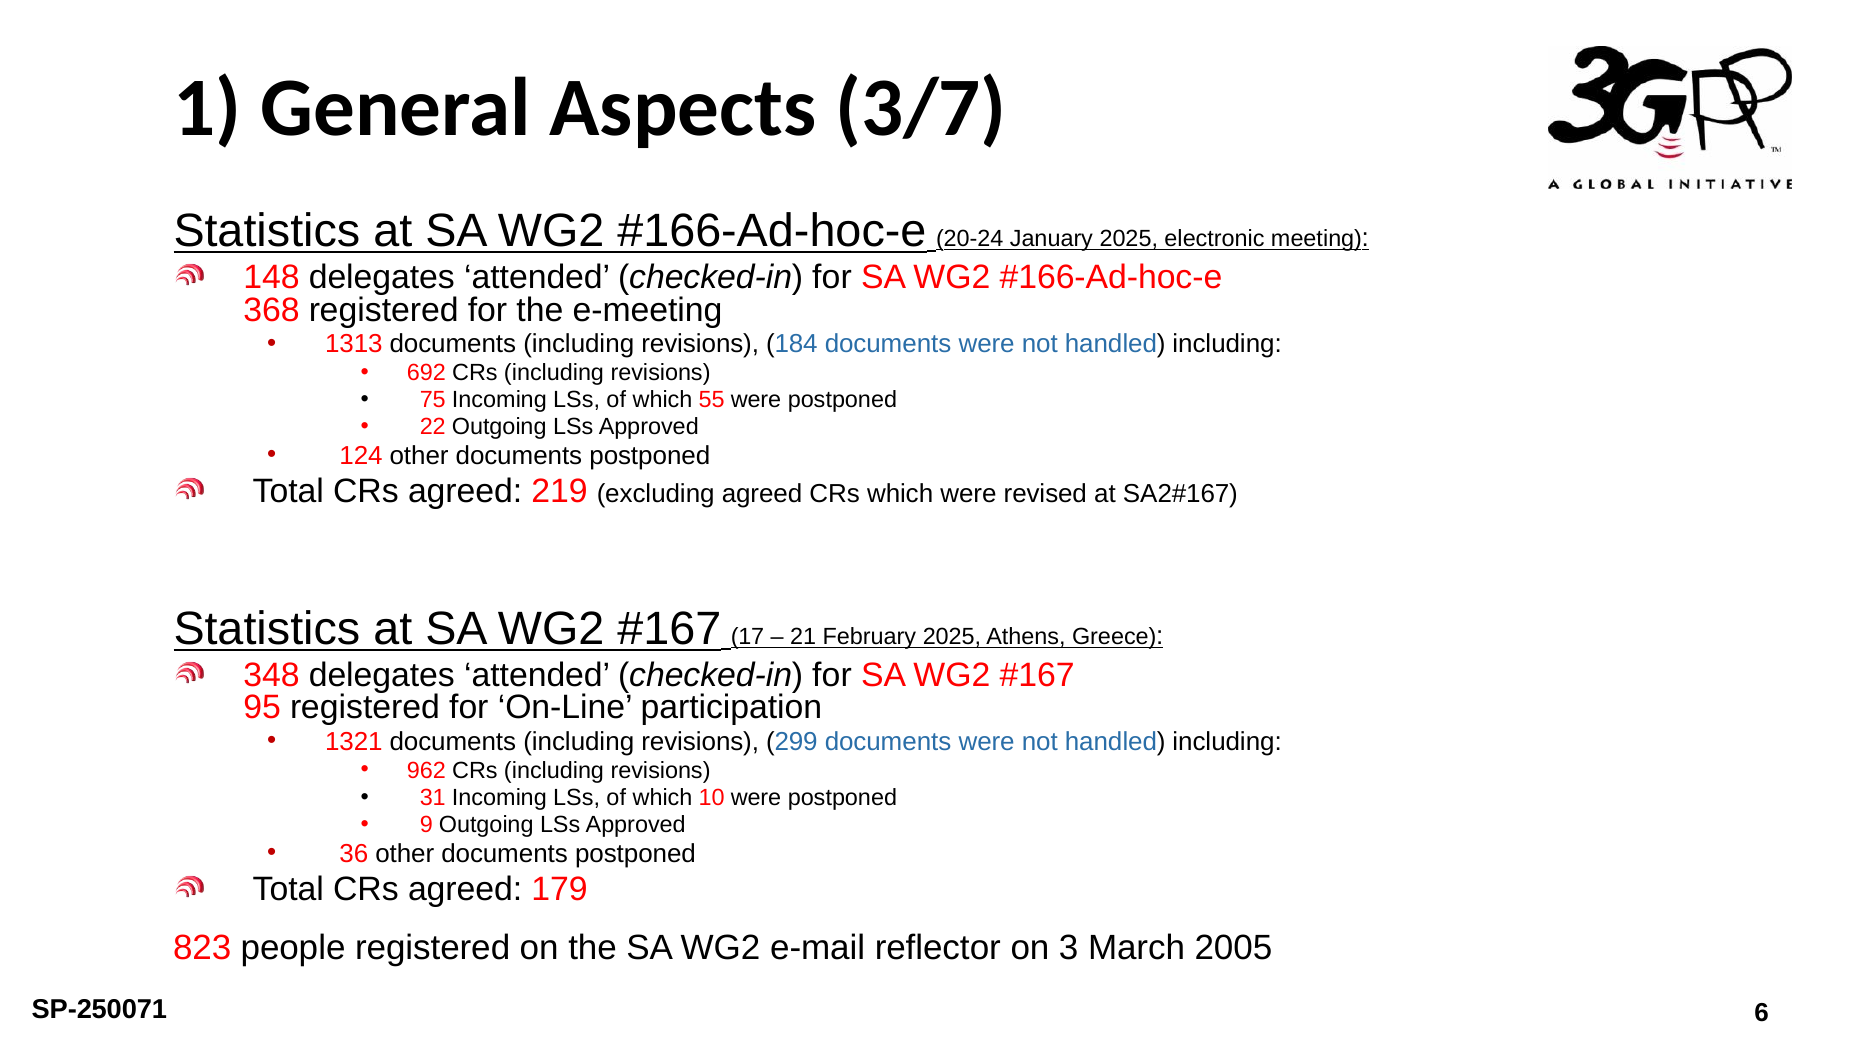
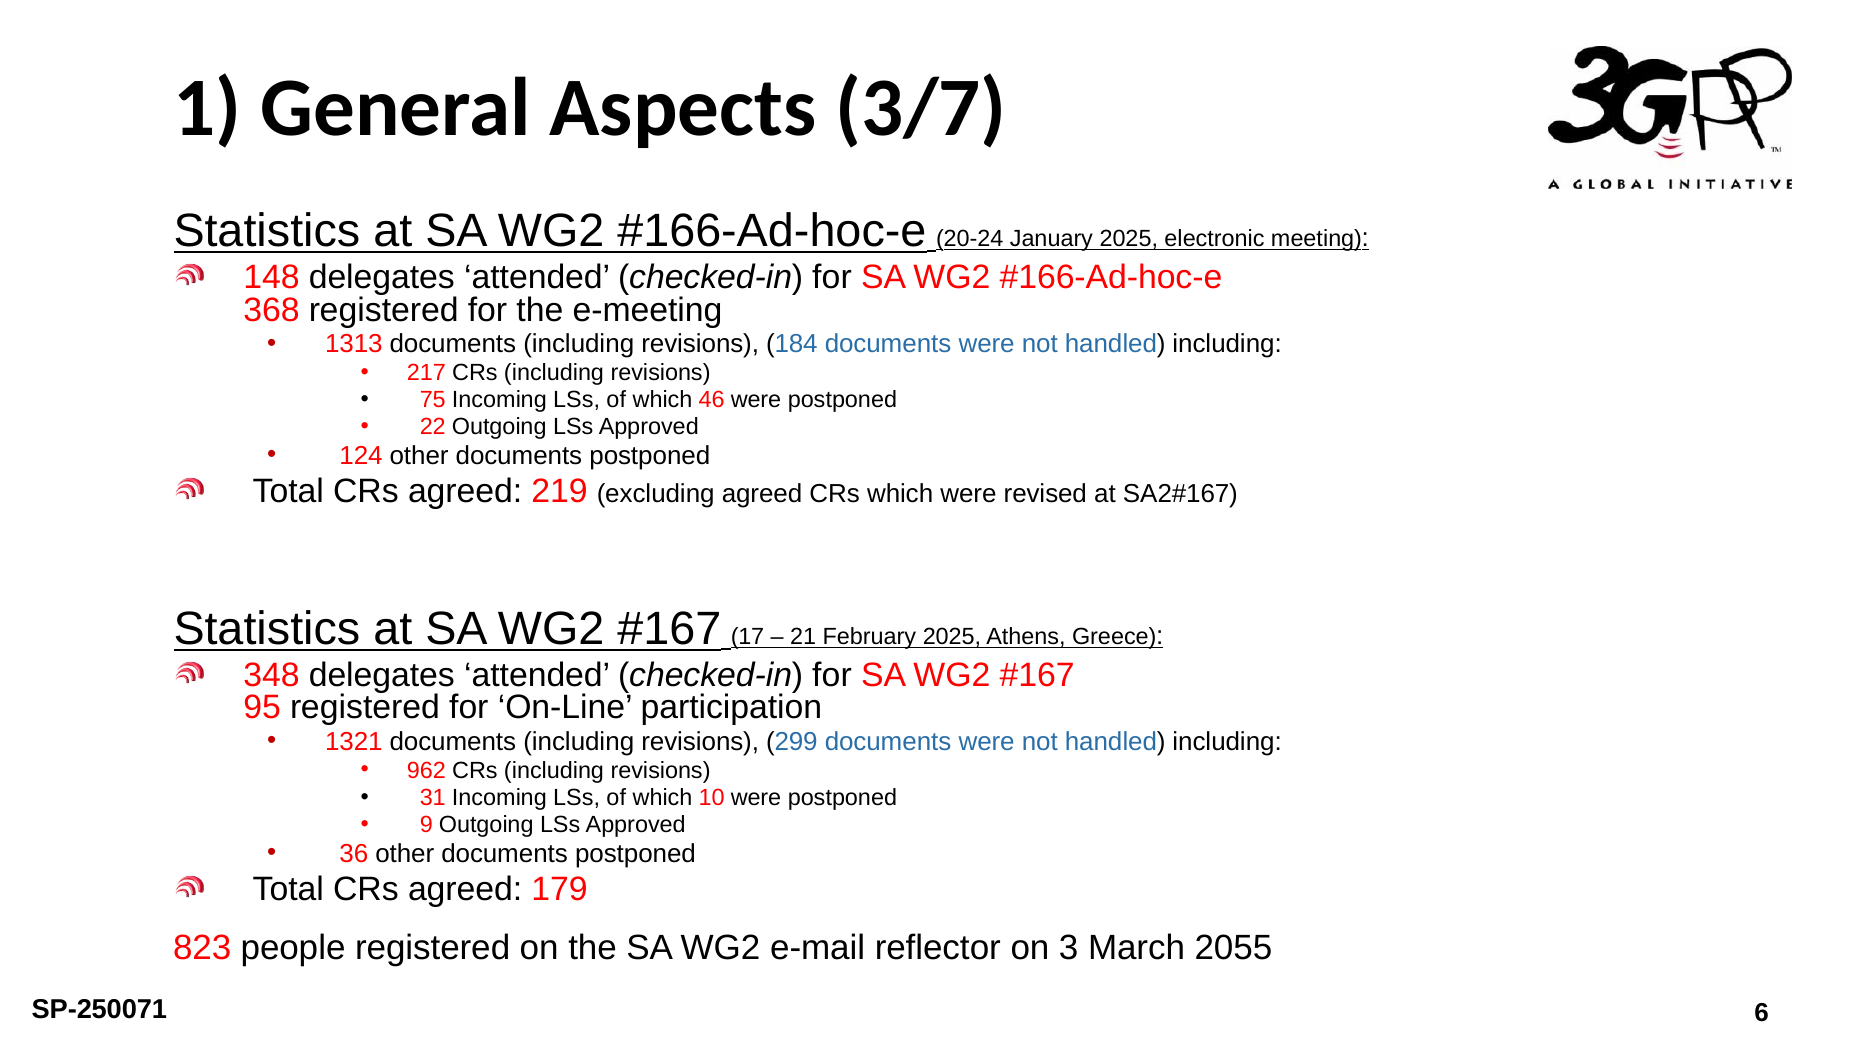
692: 692 -> 217 (426, 373)
55: 55 -> 46 (712, 400)
2005: 2005 -> 2055 (1233, 948)
